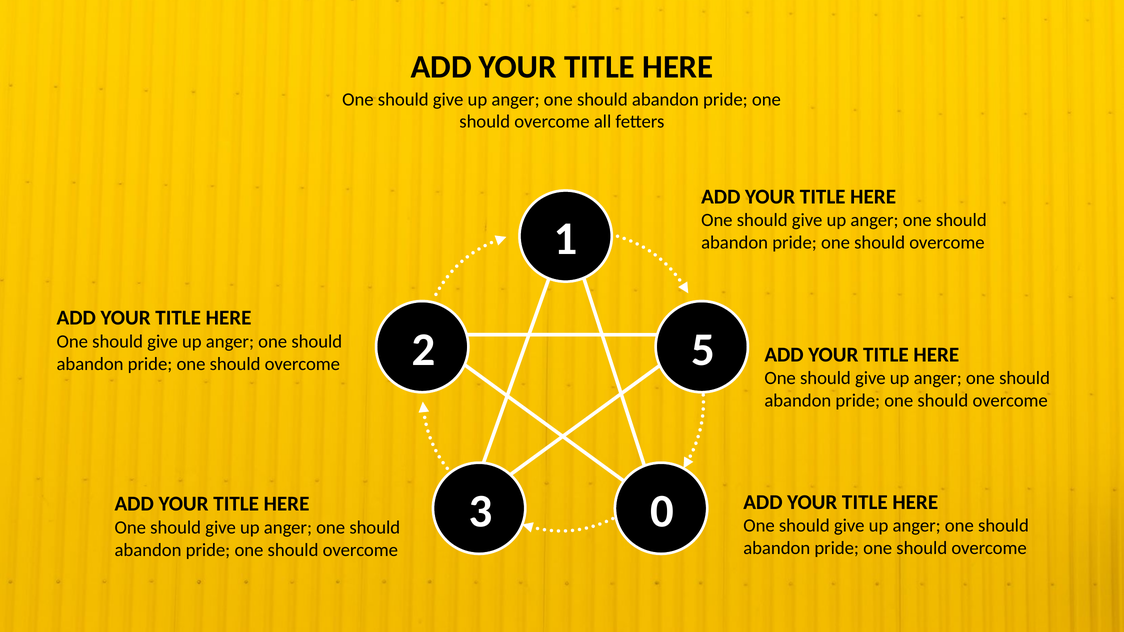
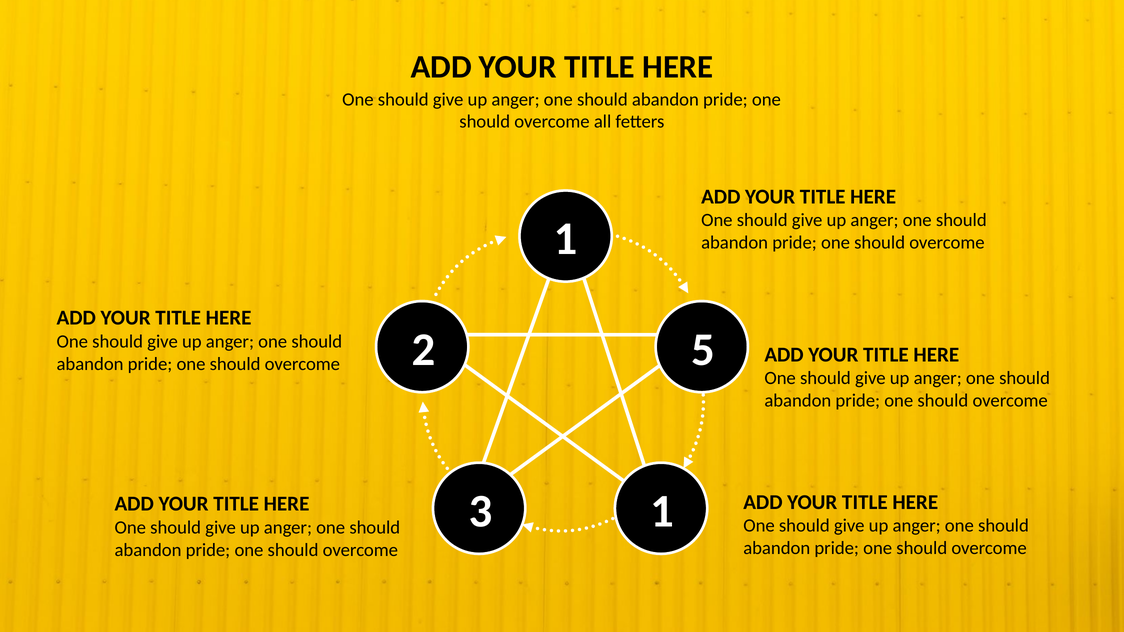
3 0: 0 -> 1 (662, 511)
